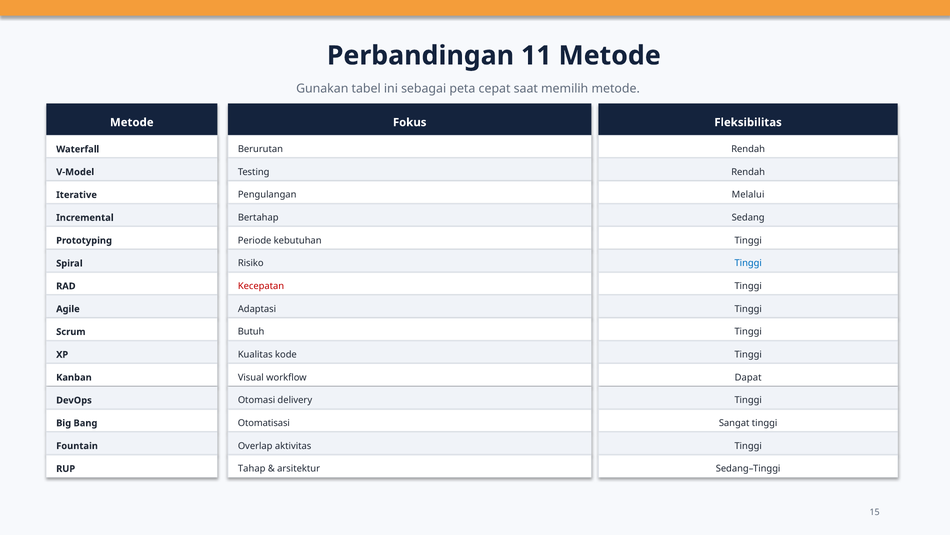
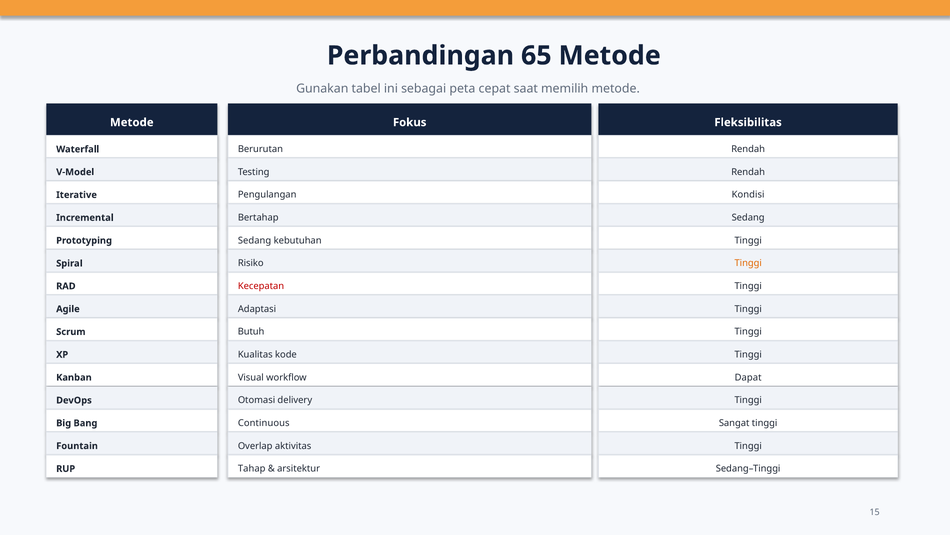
11: 11 -> 65 (536, 56)
Melalui: Melalui -> Kondisi (748, 195)
Prototyping Periode: Periode -> Sedang (255, 240)
Tinggi colour: blue -> orange (748, 263)
Otomatisasi: Otomatisasi -> Continuous (264, 423)
